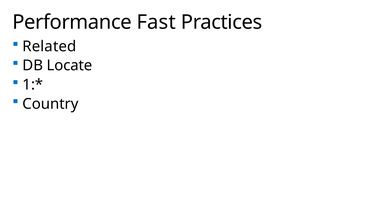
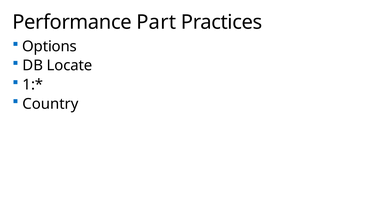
Fast: Fast -> Part (156, 22)
Related: Related -> Options (50, 46)
